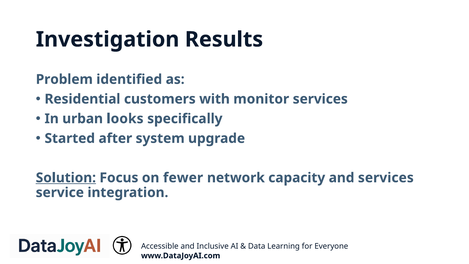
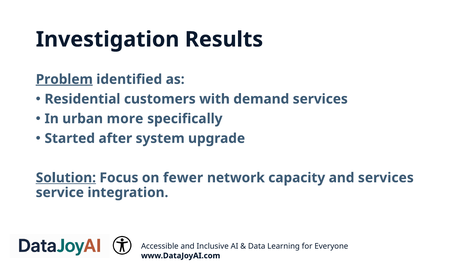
Problem underline: none -> present (64, 79)
monitor: monitor -> demand (261, 99)
looks: looks -> more (125, 119)
